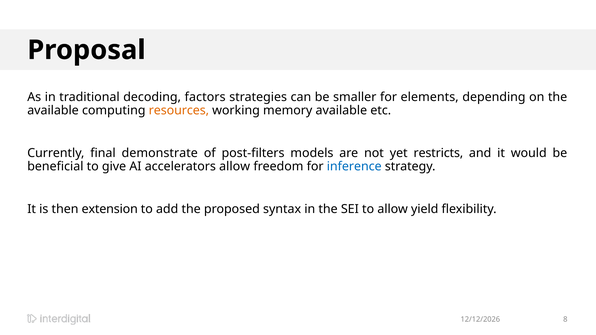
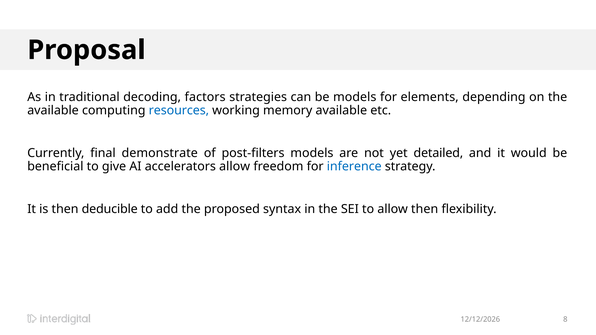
be smaller: smaller -> models (355, 97)
resources colour: orange -> blue (179, 110)
restricts: restricts -> detailed (438, 153)
extension: extension -> deducible (110, 209)
allow yield: yield -> then (425, 209)
